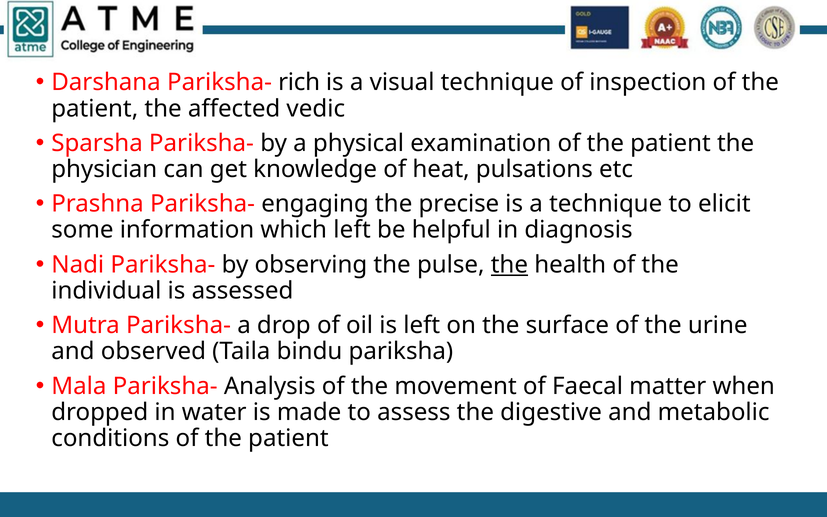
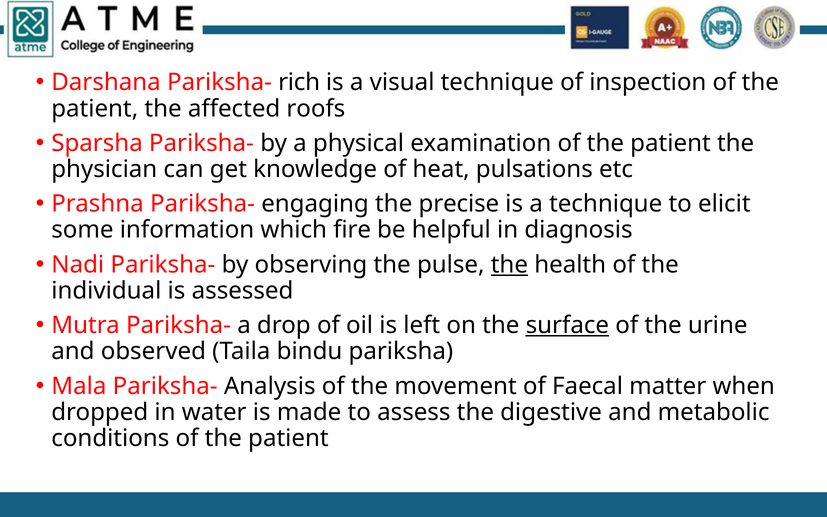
vedic: vedic -> roofs (316, 109)
which left: left -> fire (352, 230)
surface underline: none -> present (567, 325)
